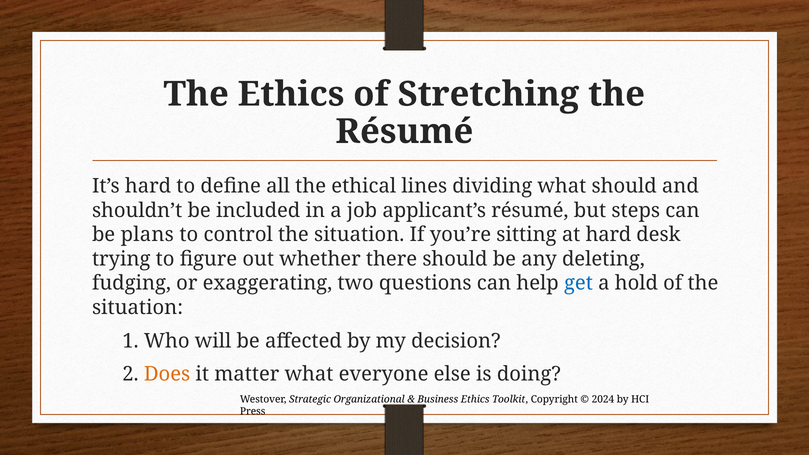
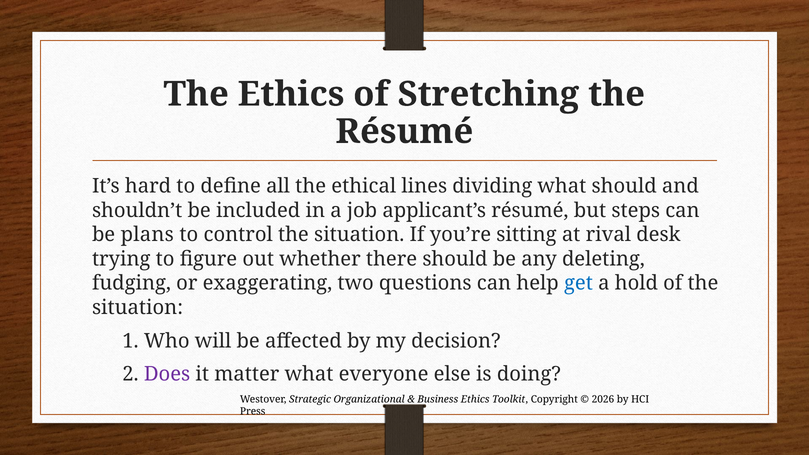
at hard: hard -> rival (608, 235)
Does colour: orange -> purple (167, 374)
2024: 2024 -> 2026 (603, 399)
